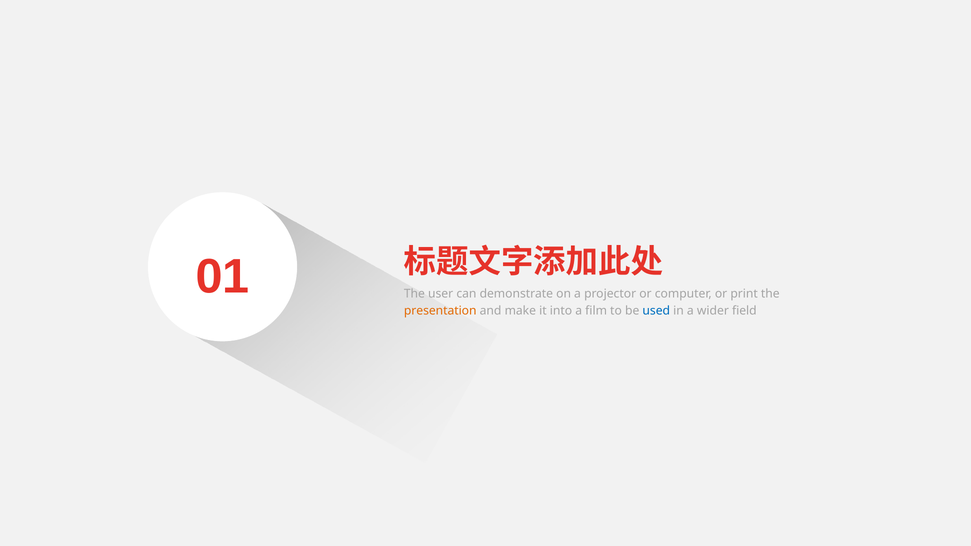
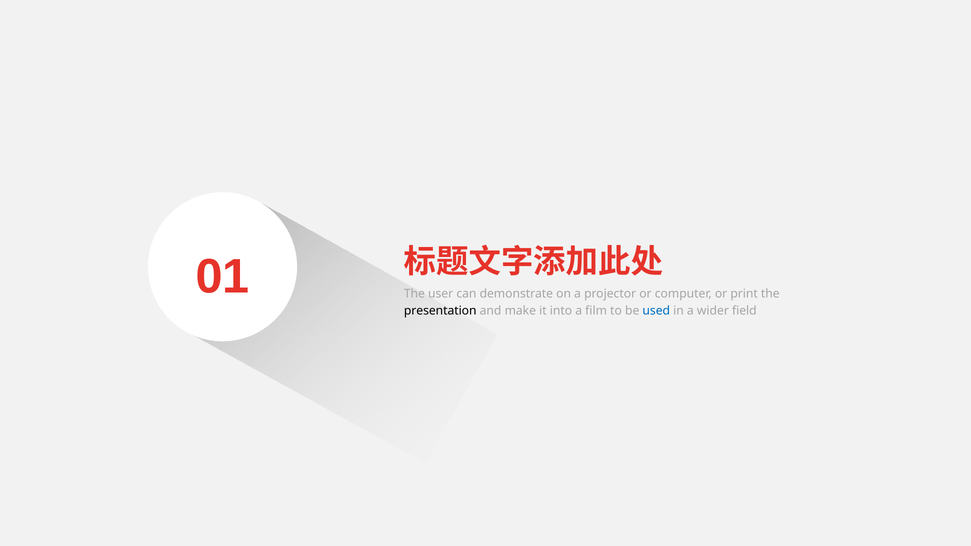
presentation colour: orange -> black (440, 311)
